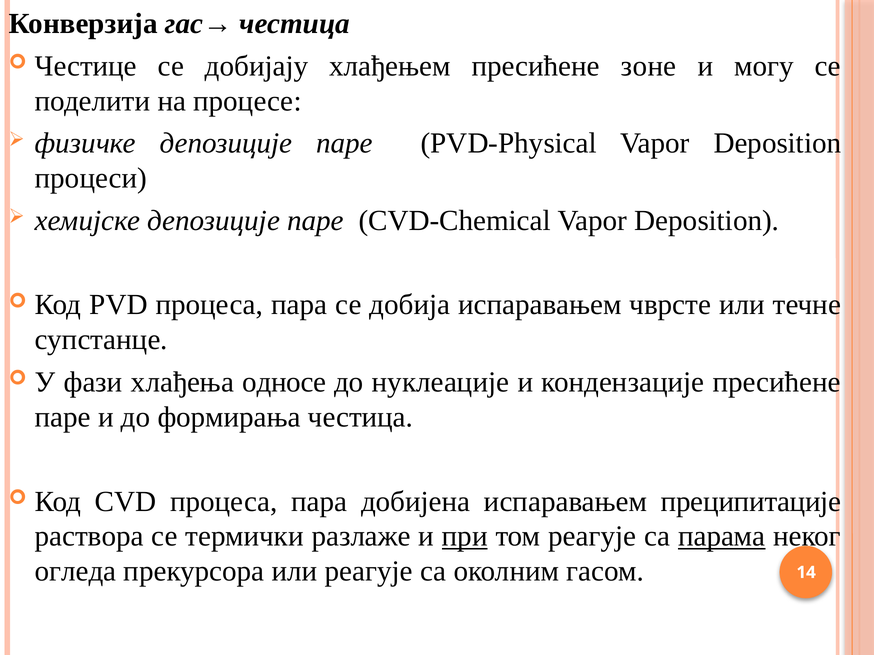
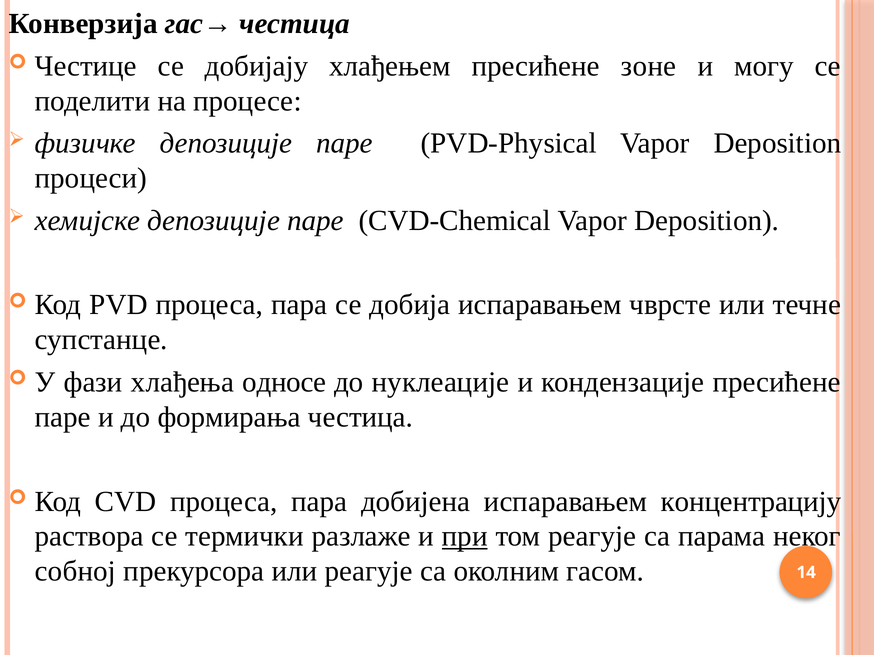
преципитације: преципитације -> концентрацију (751, 502)
парама underline: present -> none (722, 537)
огледа: огледа -> собној (75, 572)
